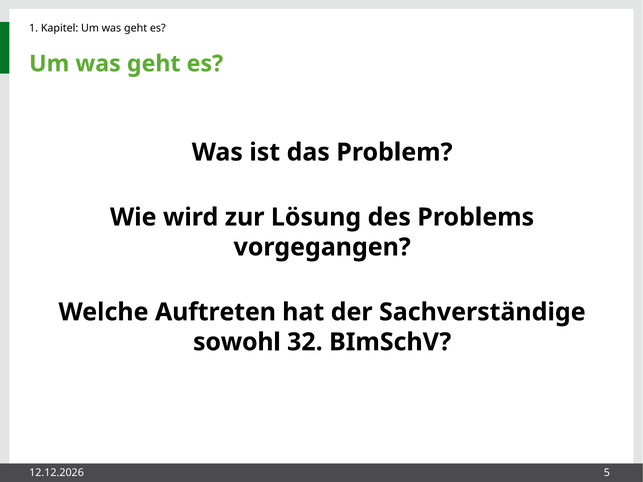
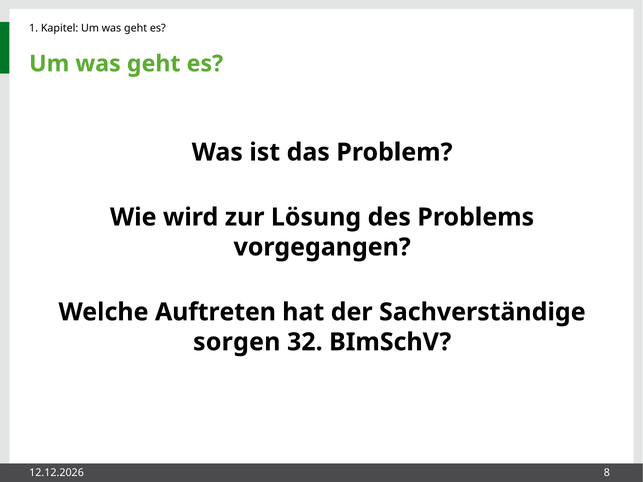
sowohl: sowohl -> sorgen (237, 342)
5: 5 -> 8 (607, 473)
